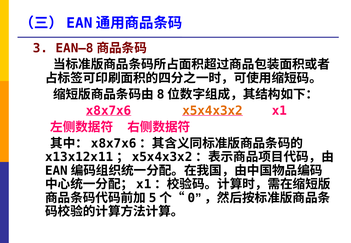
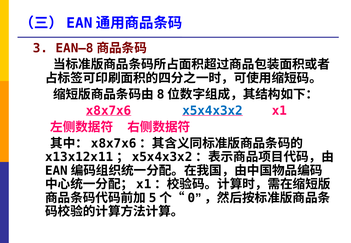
x5x4x3x2 colour: orange -> blue (213, 111)
